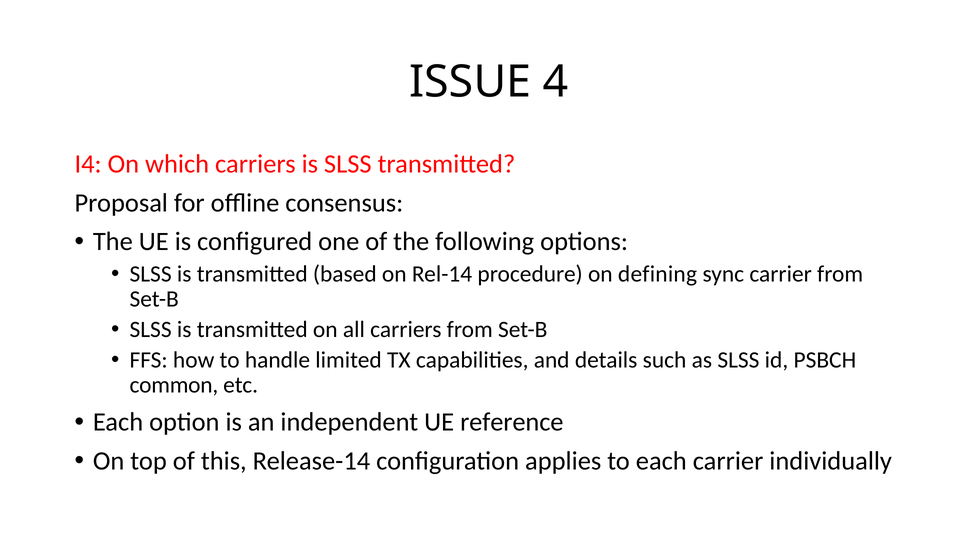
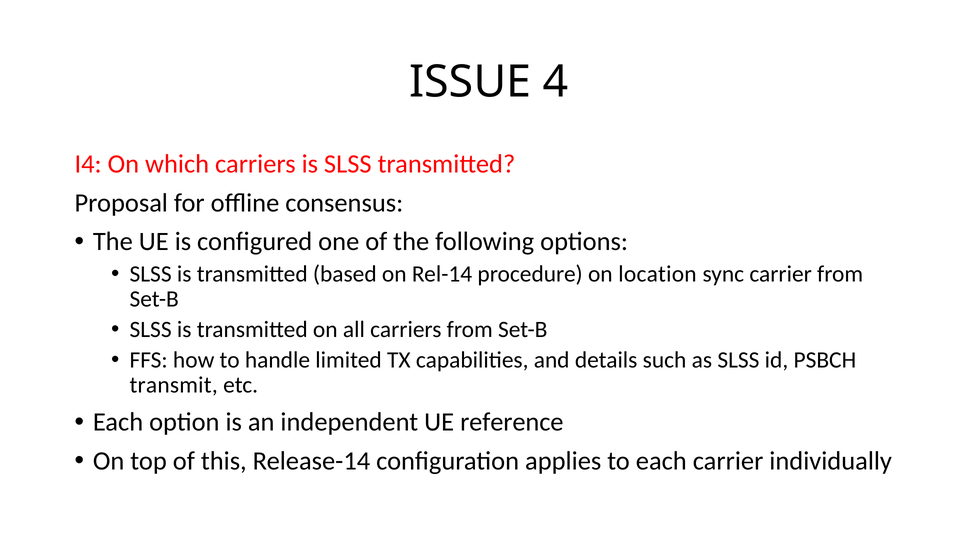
defining: defining -> location (657, 274)
common: common -> transmit (174, 385)
